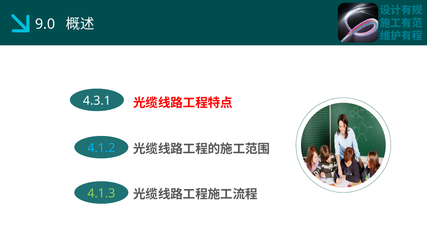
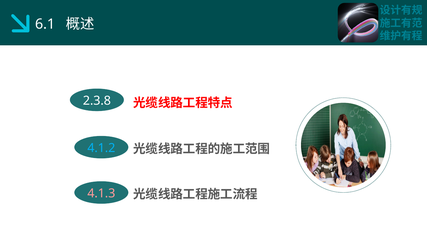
9.0: 9.0 -> 6.1 (45, 24)
4.3.1: 4.3.1 -> 2.3.8 (97, 101)
4.1.3 colour: light green -> pink (101, 193)
